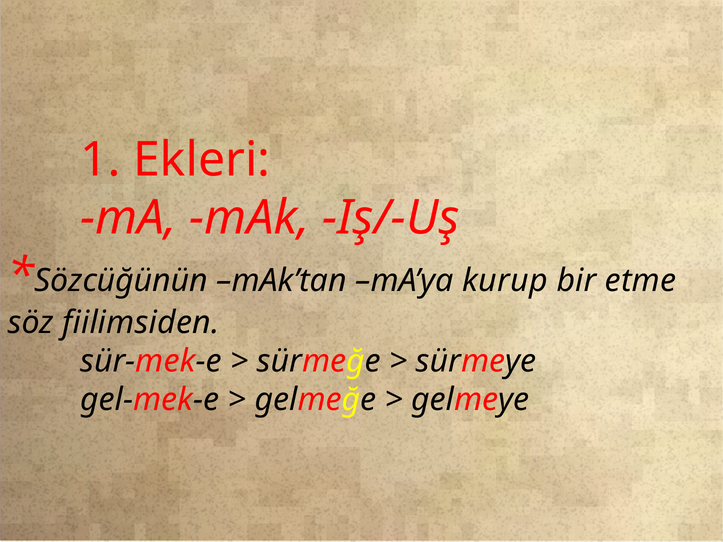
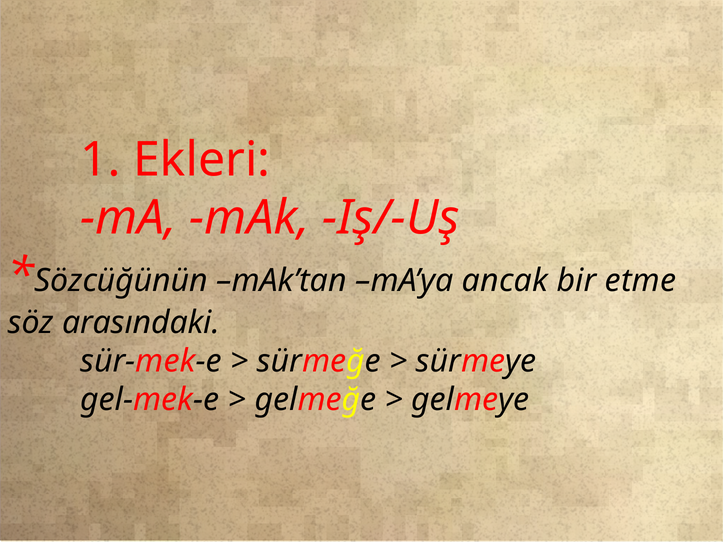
kurup: kurup -> ancak (505, 281)
fiilimsiden: fiilimsiden -> arasındaki (141, 323)
